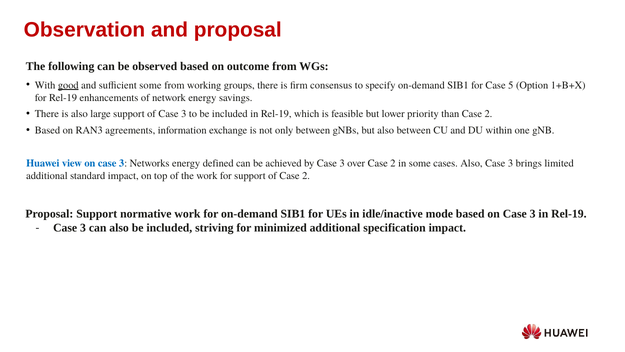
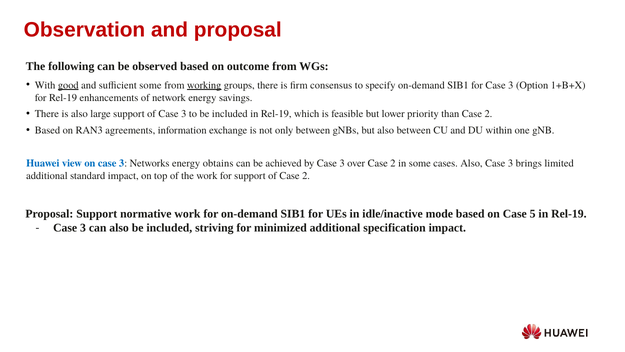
working underline: none -> present (204, 85)
for Case 5: 5 -> 3 (511, 85)
defined: defined -> obtains (218, 163)
based on Case 3: 3 -> 5 (533, 213)
